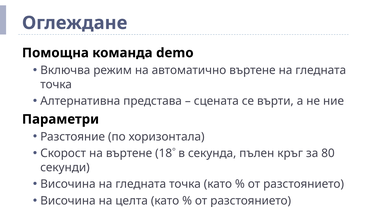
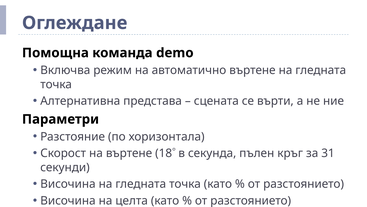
80: 80 -> 31 (328, 153)
